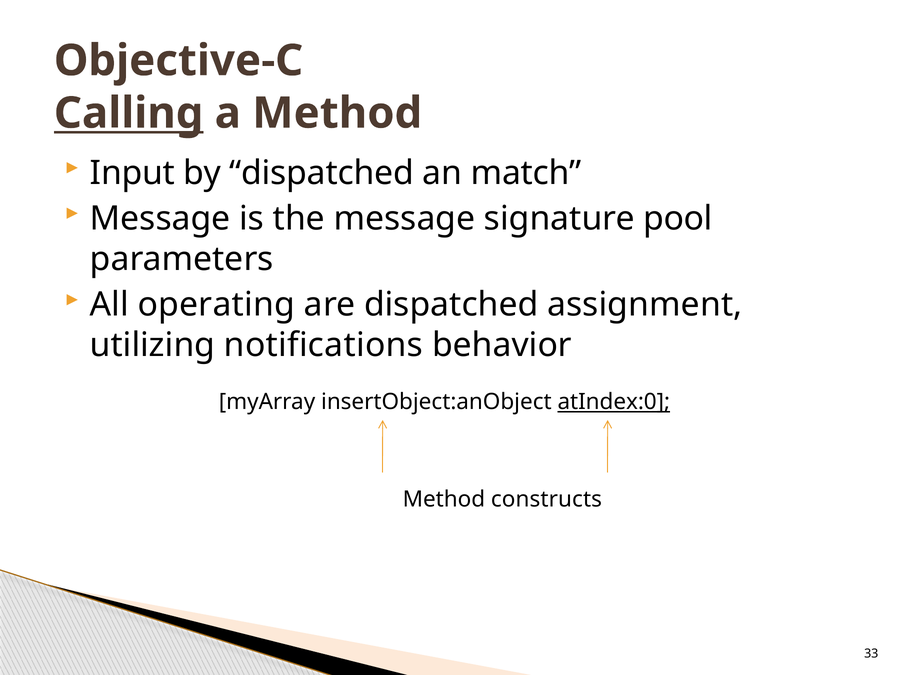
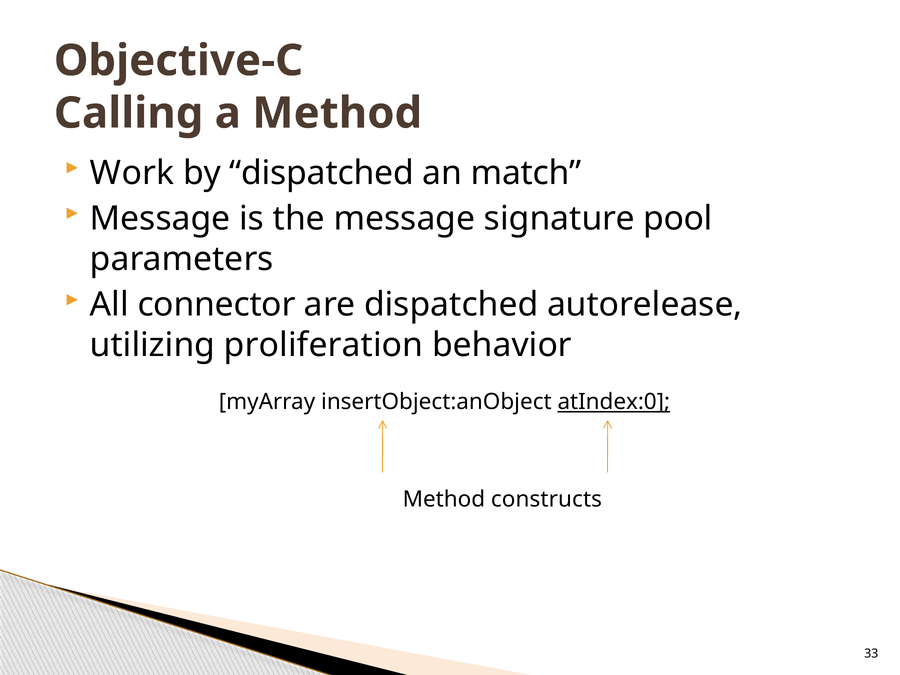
Calling underline: present -> none (129, 113)
Input: Input -> Work (132, 173)
operating: operating -> connector (217, 304)
assignment: assignment -> autorelease (645, 304)
notifications: notifications -> proliferation (324, 345)
